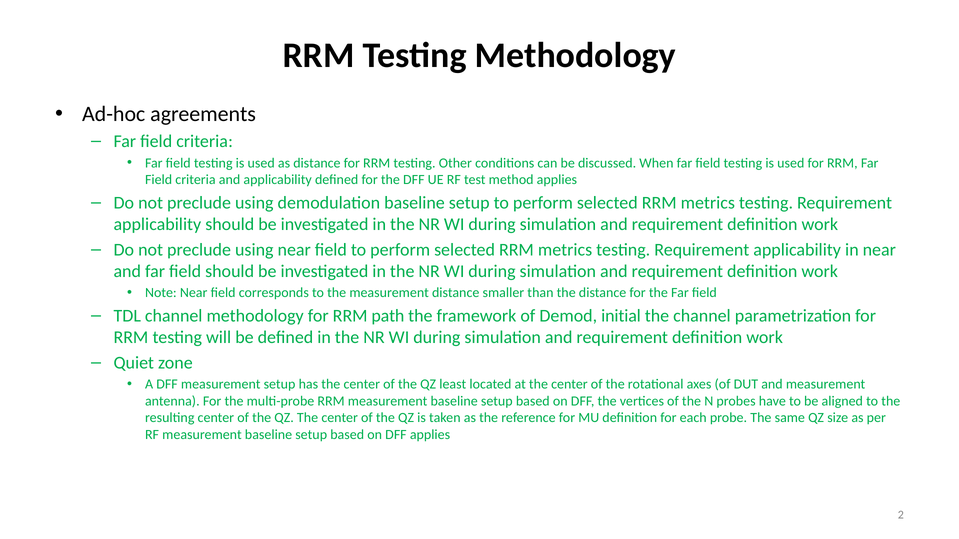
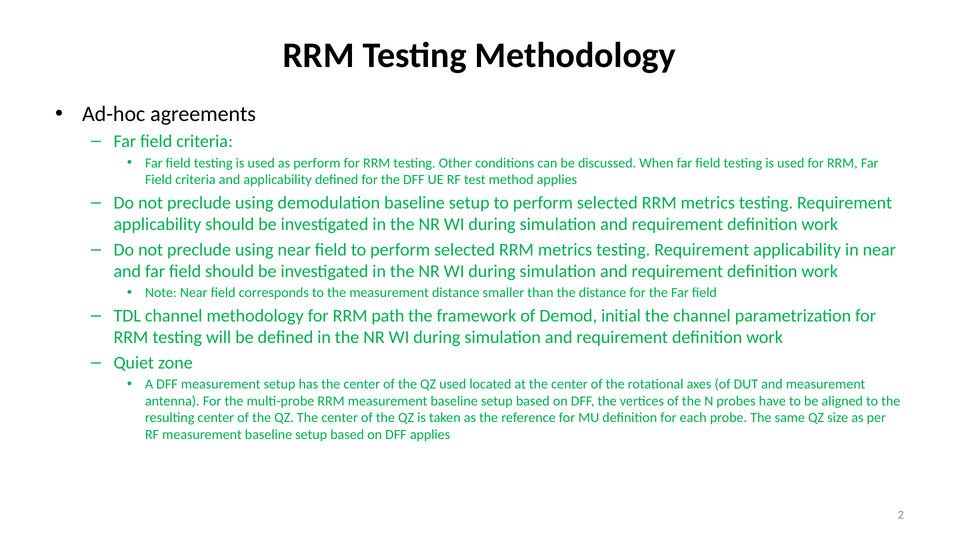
as distance: distance -> perform (317, 163)
QZ least: least -> used (453, 385)
